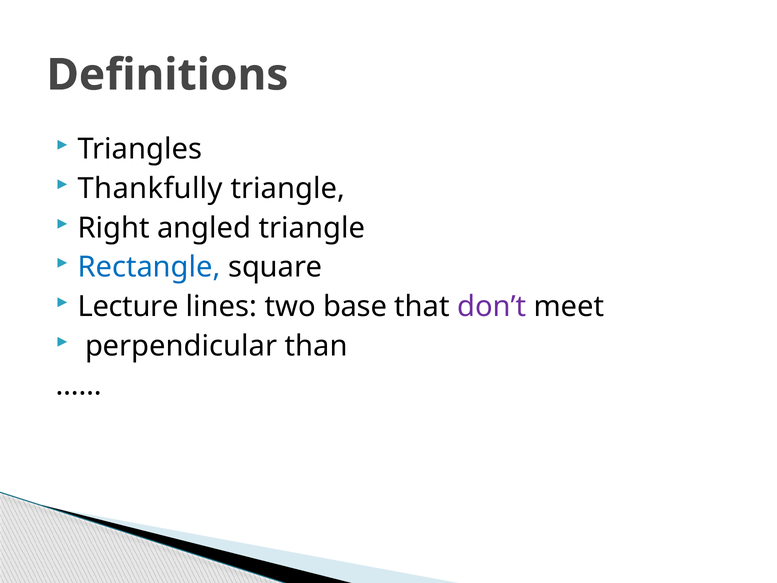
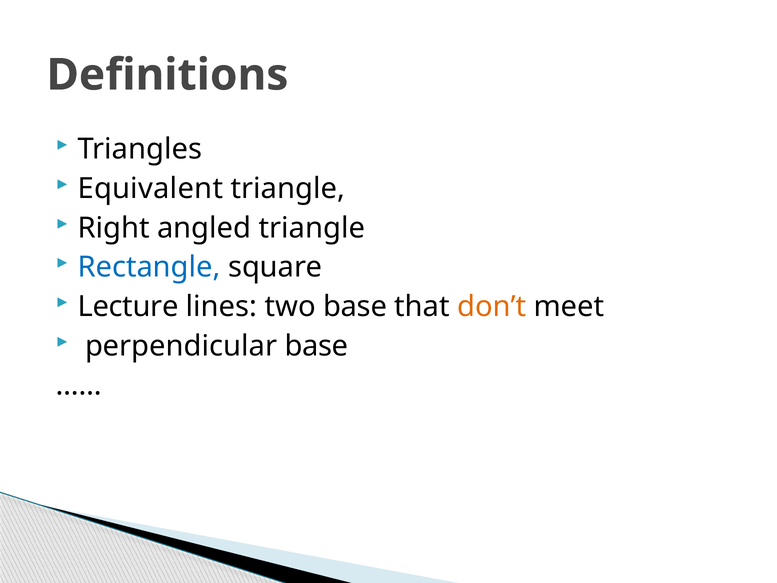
Thankfully: Thankfully -> Equivalent (150, 189)
don’t colour: purple -> orange (492, 306)
perpendicular than: than -> base (317, 346)
